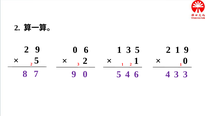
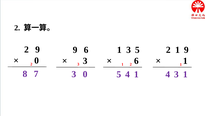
0: 0 -> 9 (75, 50)
5: 5 -> 0 (37, 60)
1: 1 -> 6 (136, 61)
0: 0 -> 1 (185, 61)
2: 2 -> 3 (85, 61)
7 9: 9 -> 3 (74, 74)
4 6: 6 -> 1 (136, 74)
3 3: 3 -> 1 (185, 74)
